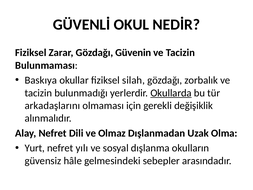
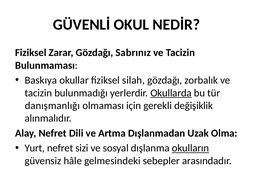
Güvenin: Güvenin -> Sabrınız (133, 53)
arkadaşlarını: arkadaşlarını -> danışmanlığı (52, 105)
Olmaz: Olmaz -> Artma (112, 133)
yılı: yılı -> sizi (82, 148)
okulların underline: none -> present (190, 148)
